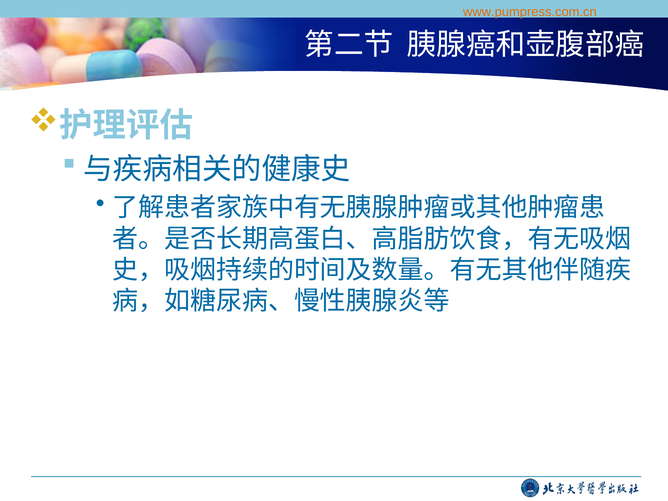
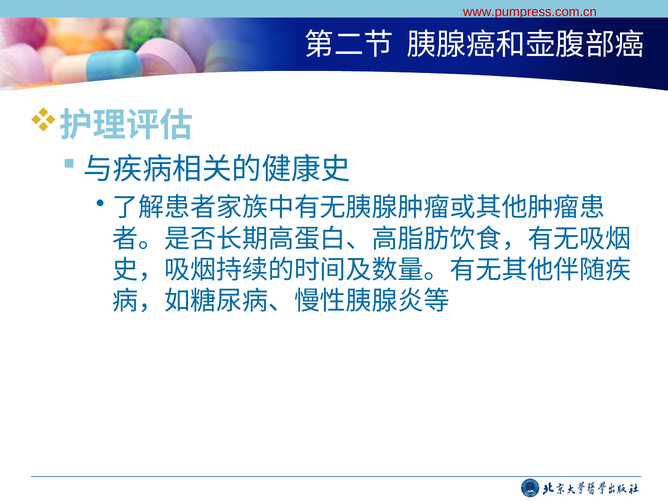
www.pumpress.com.cn colour: orange -> red (530, 12)
